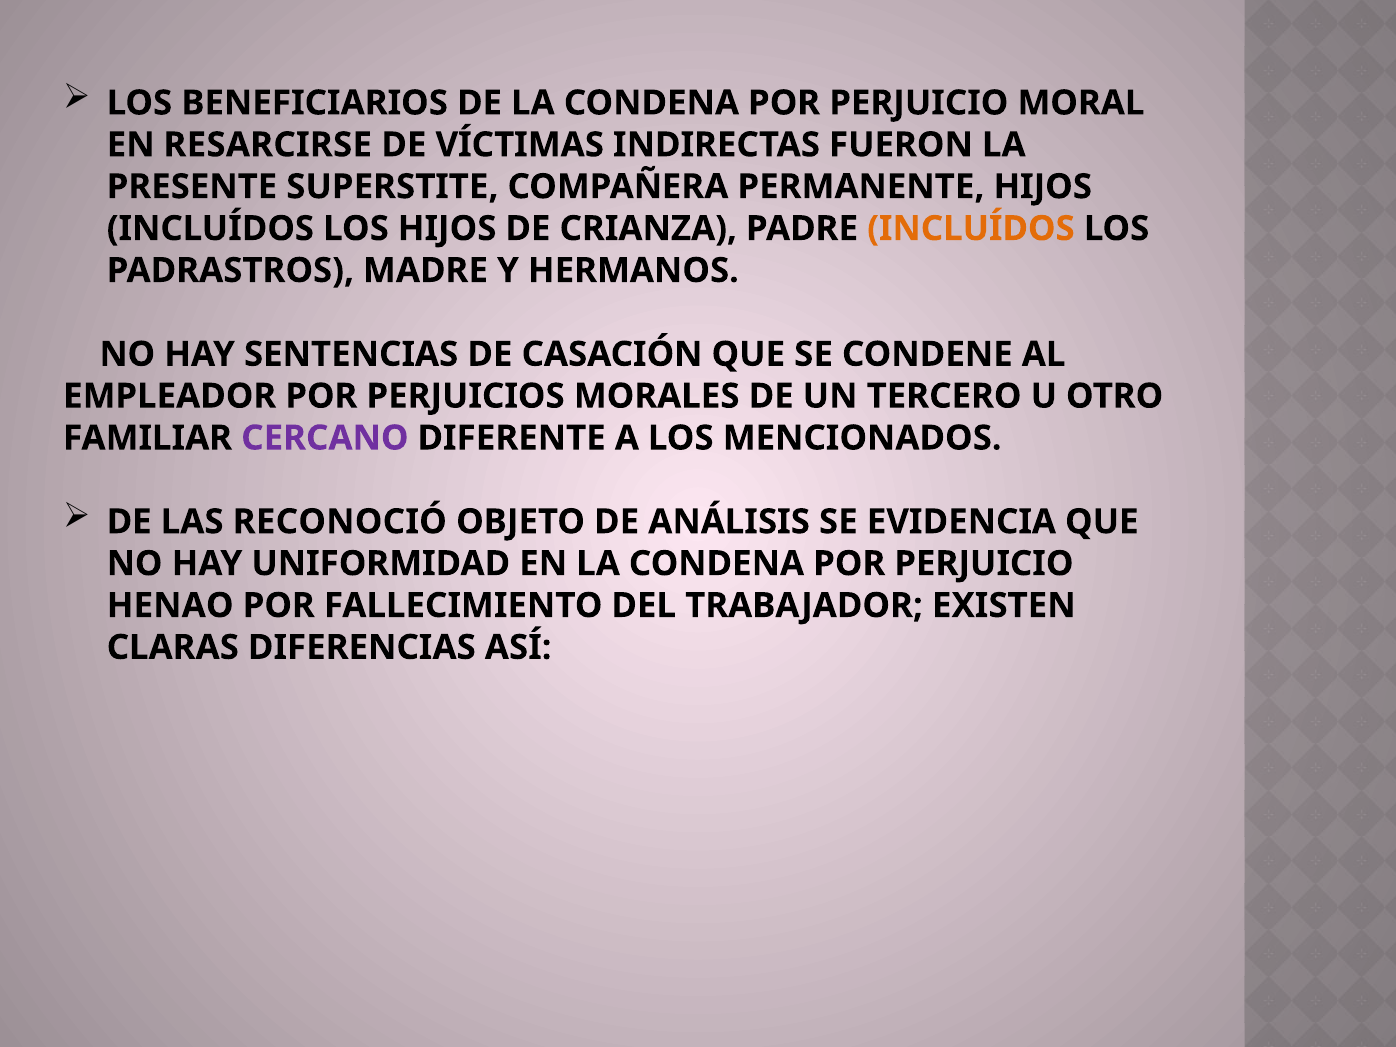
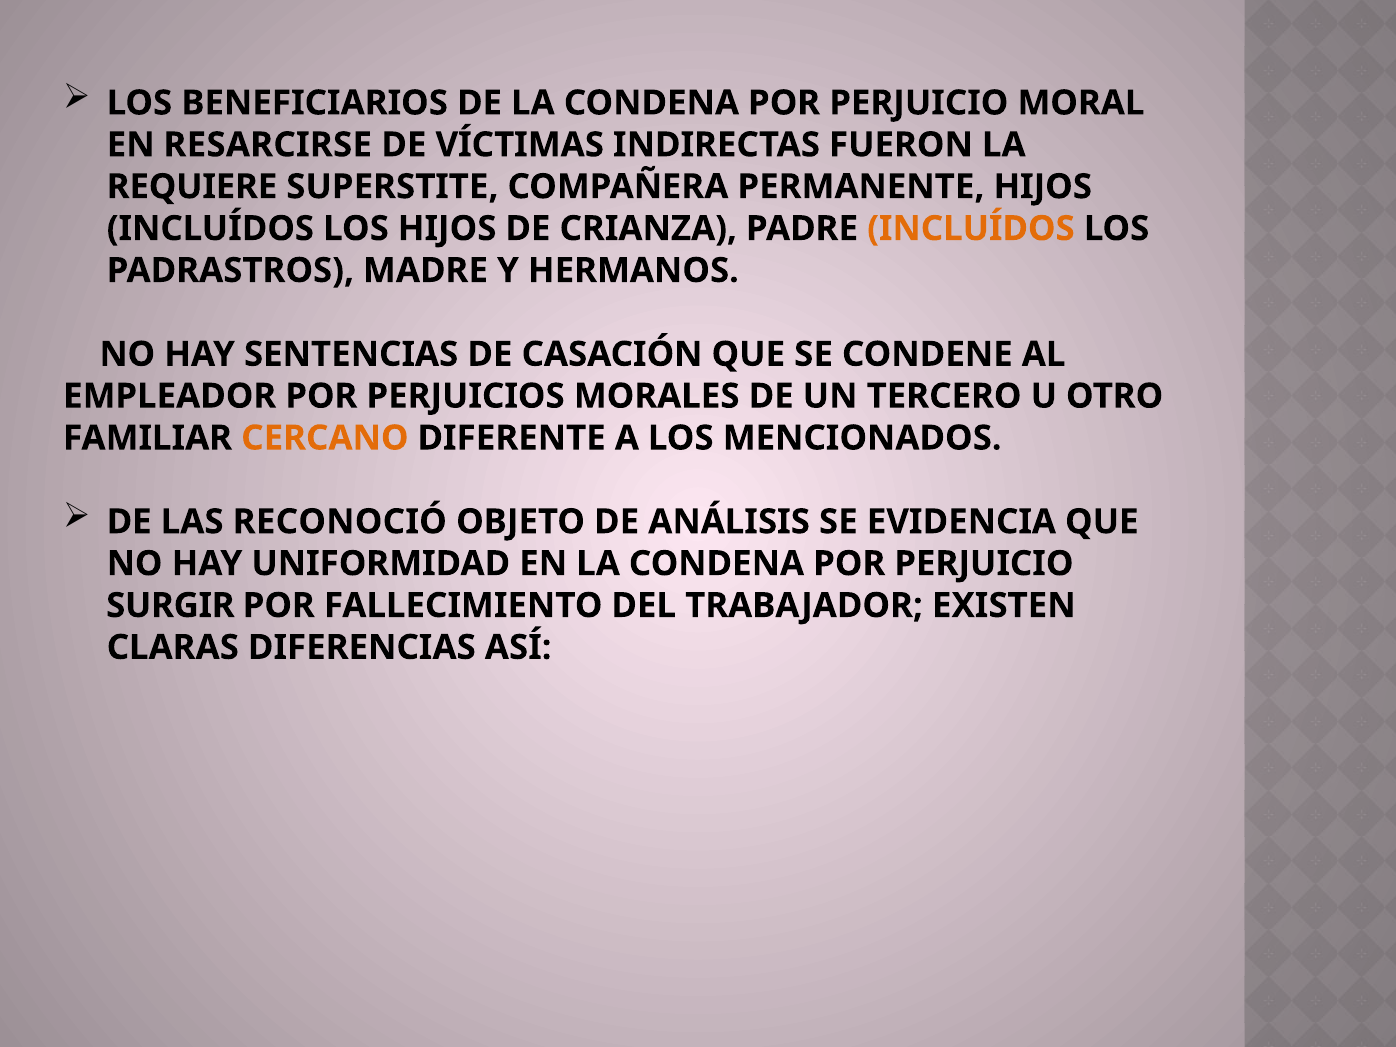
PRESENTE: PRESENTE -> REQUIERE (192, 187)
CERCANO colour: purple -> orange (325, 438)
HENAO: HENAO -> SURGIR (170, 606)
